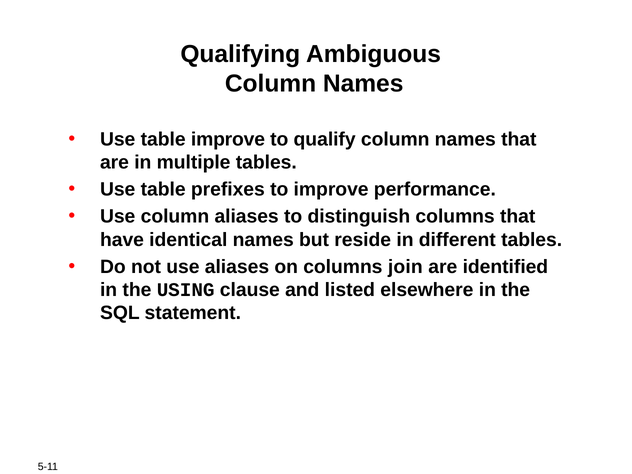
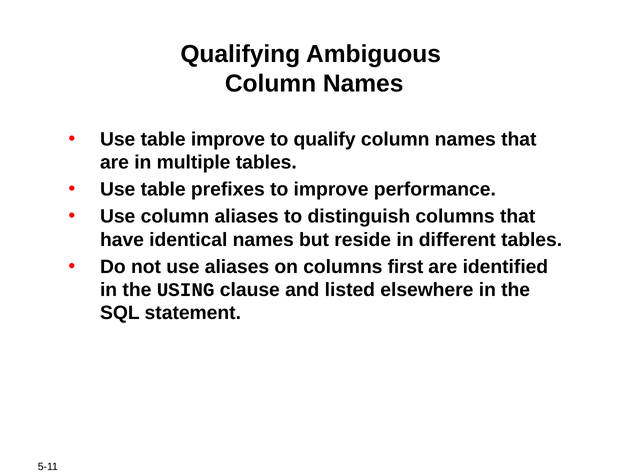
join: join -> first (405, 267)
